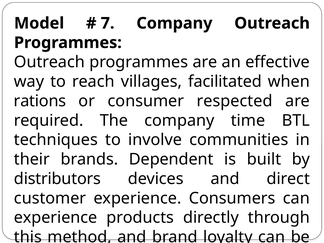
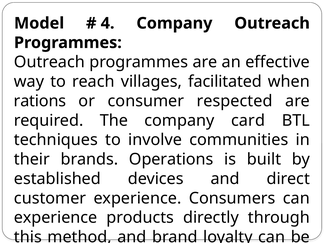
7: 7 -> 4 (108, 23)
time: time -> card (248, 120)
Dependent: Dependent -> Operations (171, 159)
distributors: distributors -> established (57, 179)
